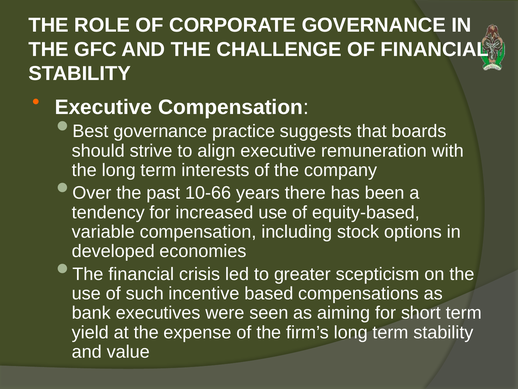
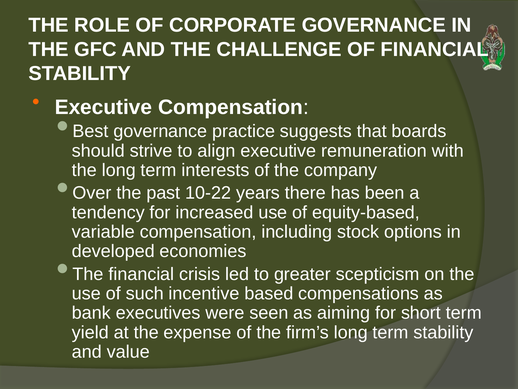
10-66: 10-66 -> 10-22 (208, 193)
